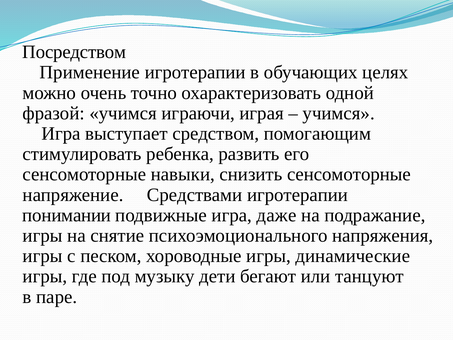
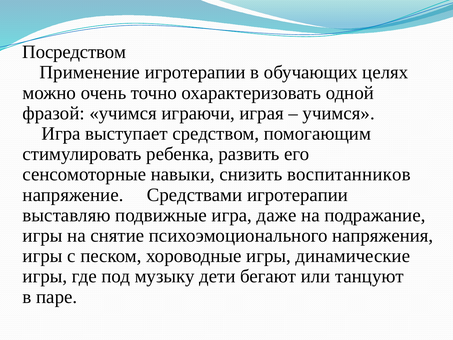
снизить сенсомоторные: сенсомоторные -> воспитанников (349, 174)
понимании: понимании -> выставляю (67, 215)
